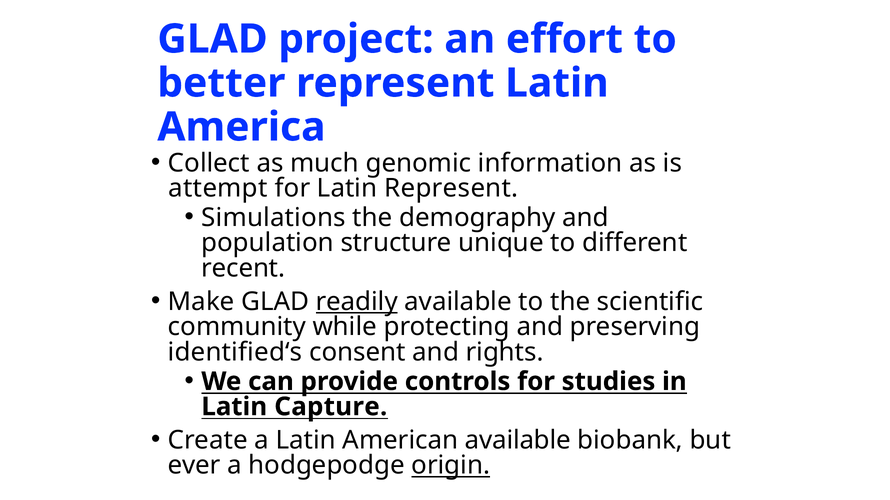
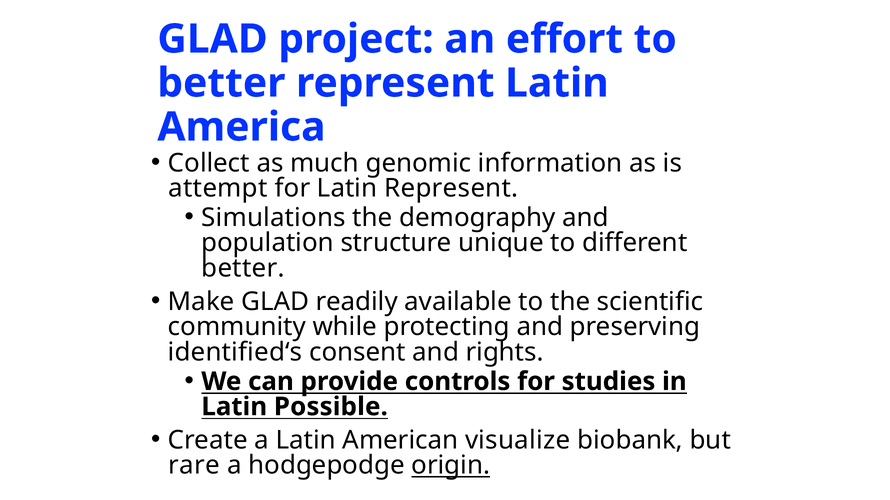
recent: recent -> better (243, 268)
readily underline: present -> none (357, 302)
Capture: Capture -> Possible (331, 407)
American available: available -> visualize (518, 441)
ever: ever -> rare (194, 466)
